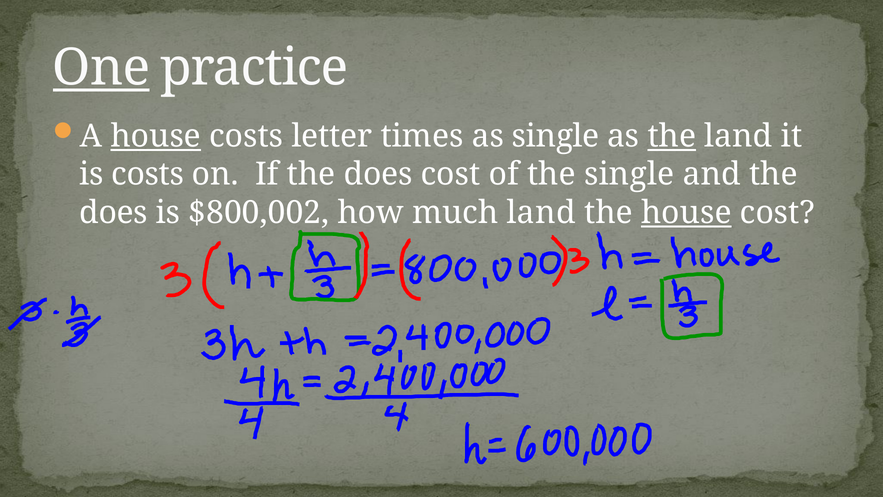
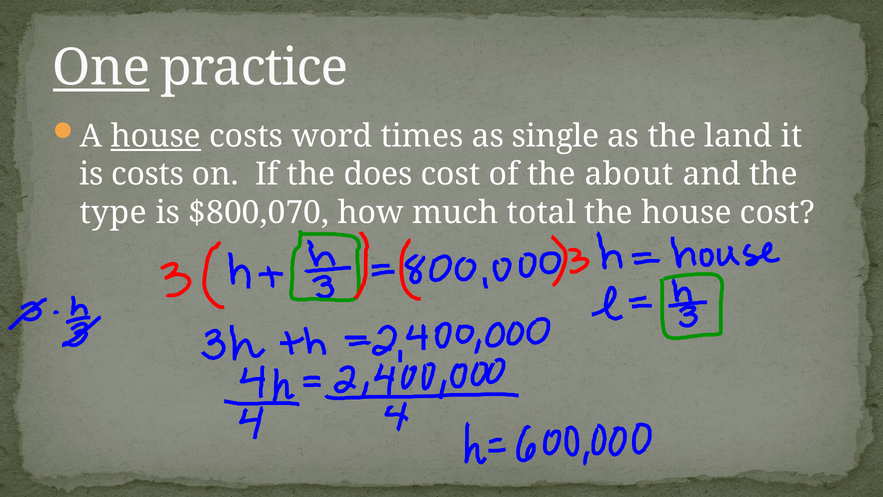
letter: letter -> word (332, 136)
the underline: present -> none (672, 136)
the single: single -> about (629, 174)
does: does -> type (113, 213)
$800,002: $800,002 -> $800,070 (259, 213)
much land: land -> total (541, 213)
house underline: present -> none (686, 213)
